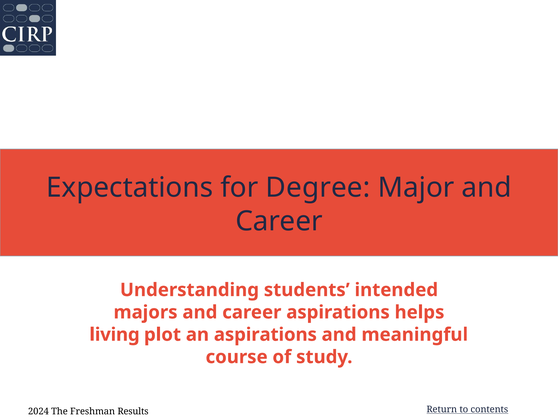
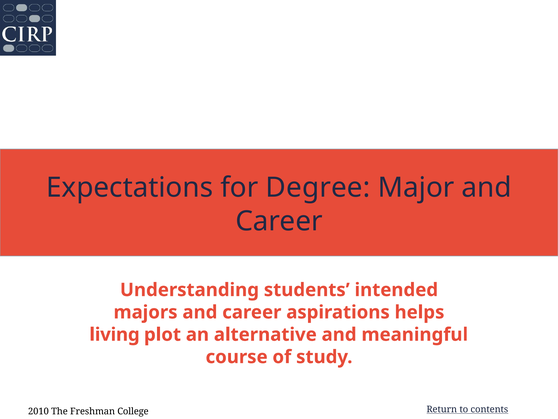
an aspirations: aspirations -> alternative (265, 334)
2024: 2024 -> 2010 (38, 411)
Results: Results -> College (133, 411)
